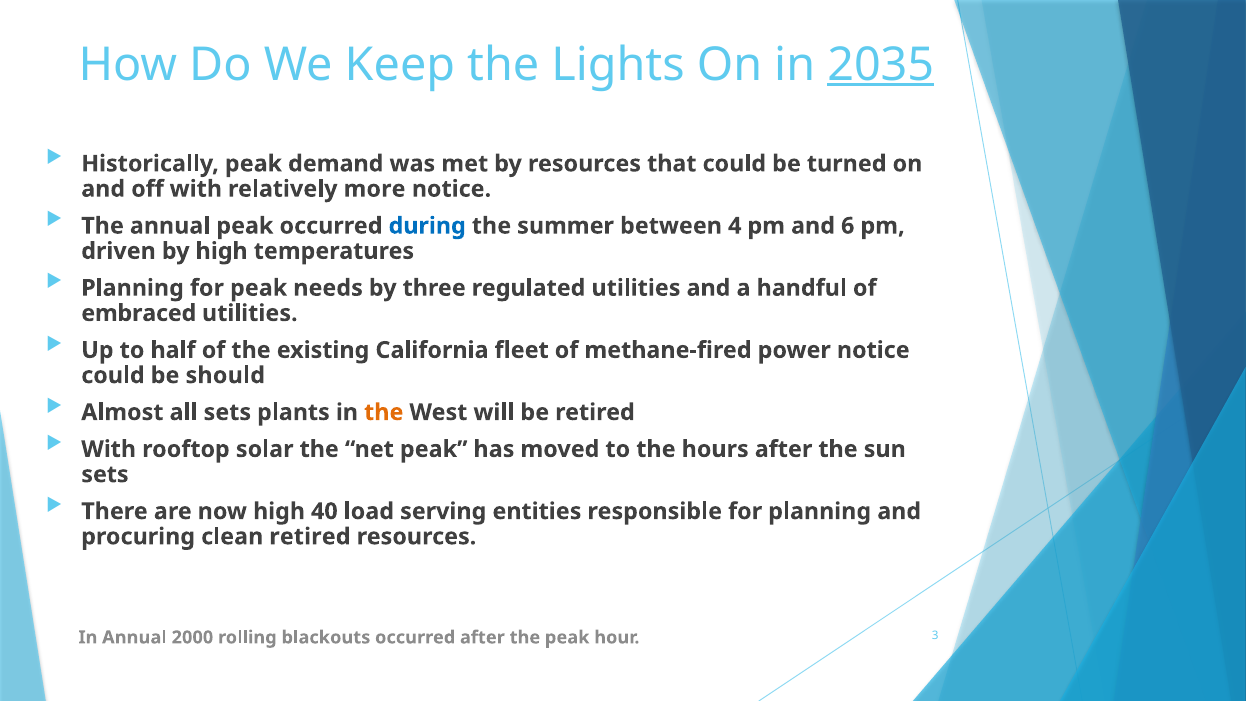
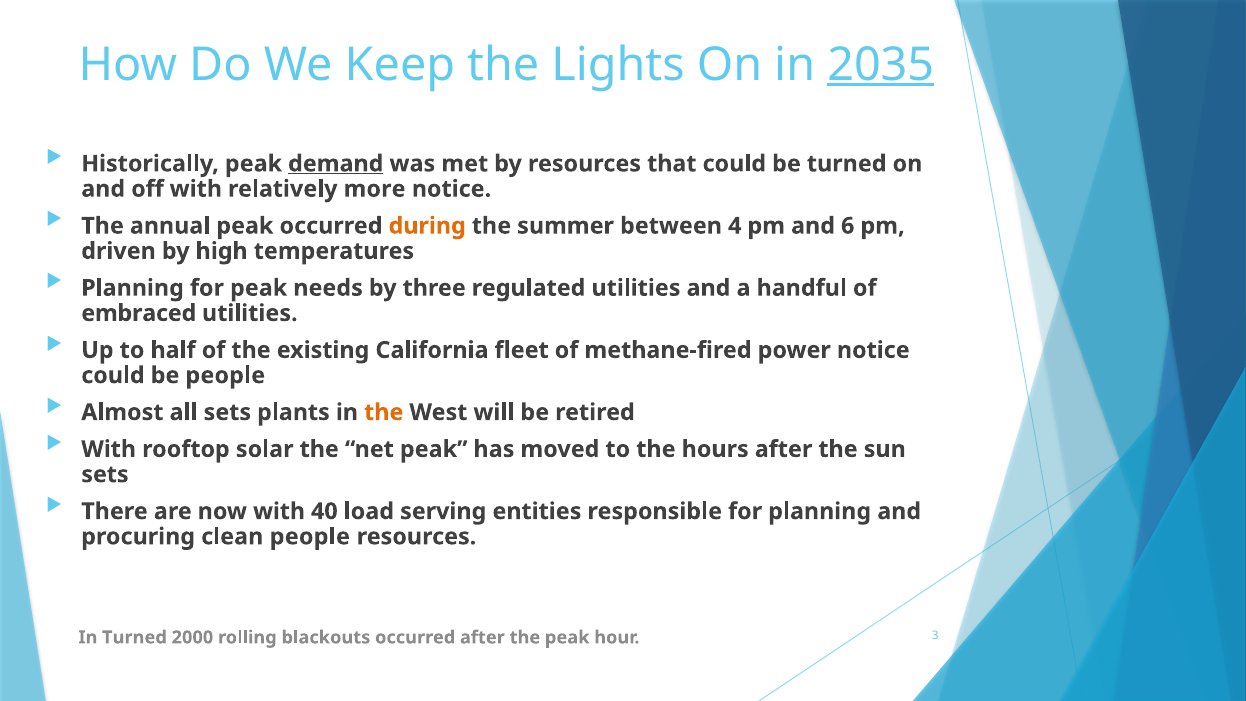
demand underline: none -> present (336, 164)
during colour: blue -> orange (427, 226)
be should: should -> people (225, 375)
now high: high -> with (279, 511)
clean retired: retired -> people (310, 537)
In Annual: Annual -> Turned (134, 637)
